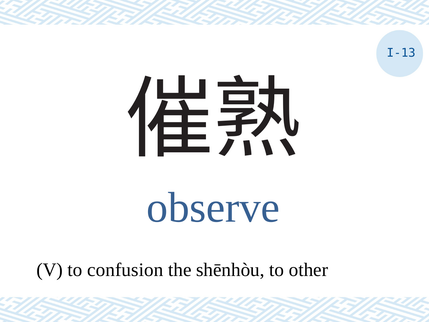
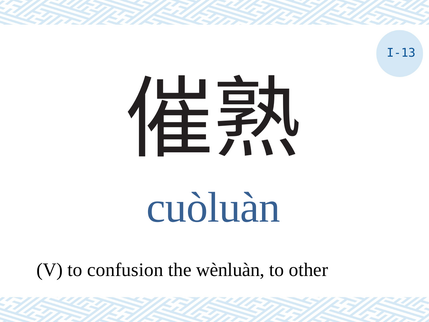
observe: observe -> cuòluàn (213, 207)
shēnhòu: shēnhòu -> wènluàn (230, 270)
